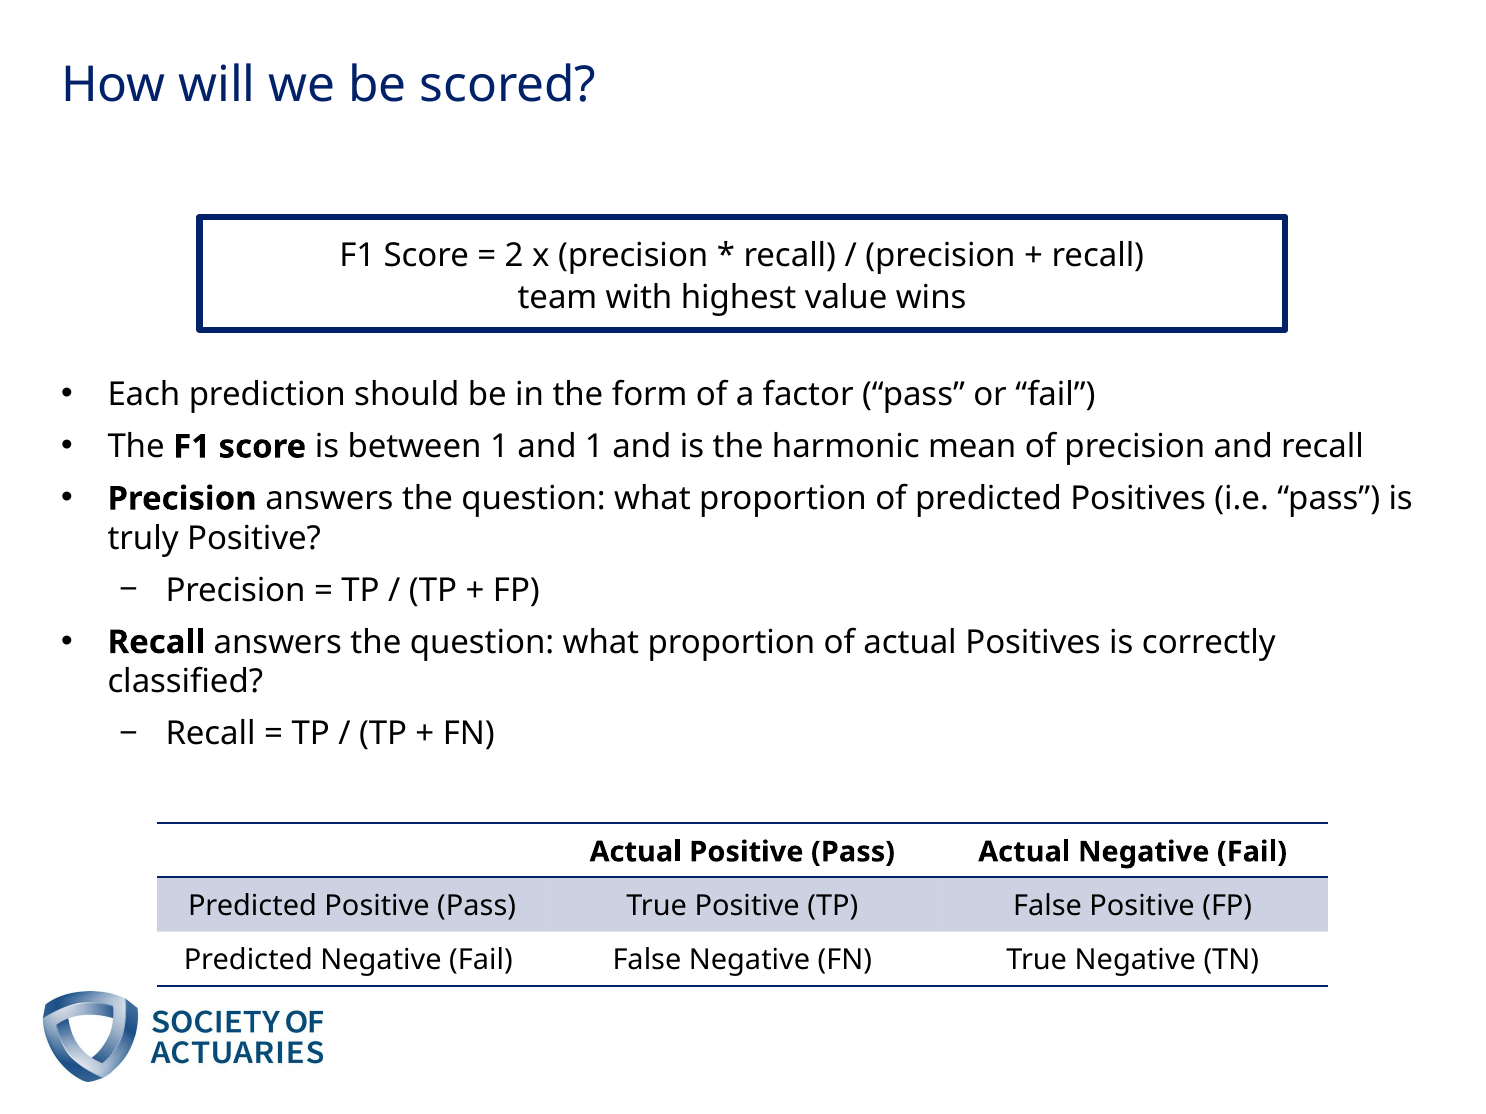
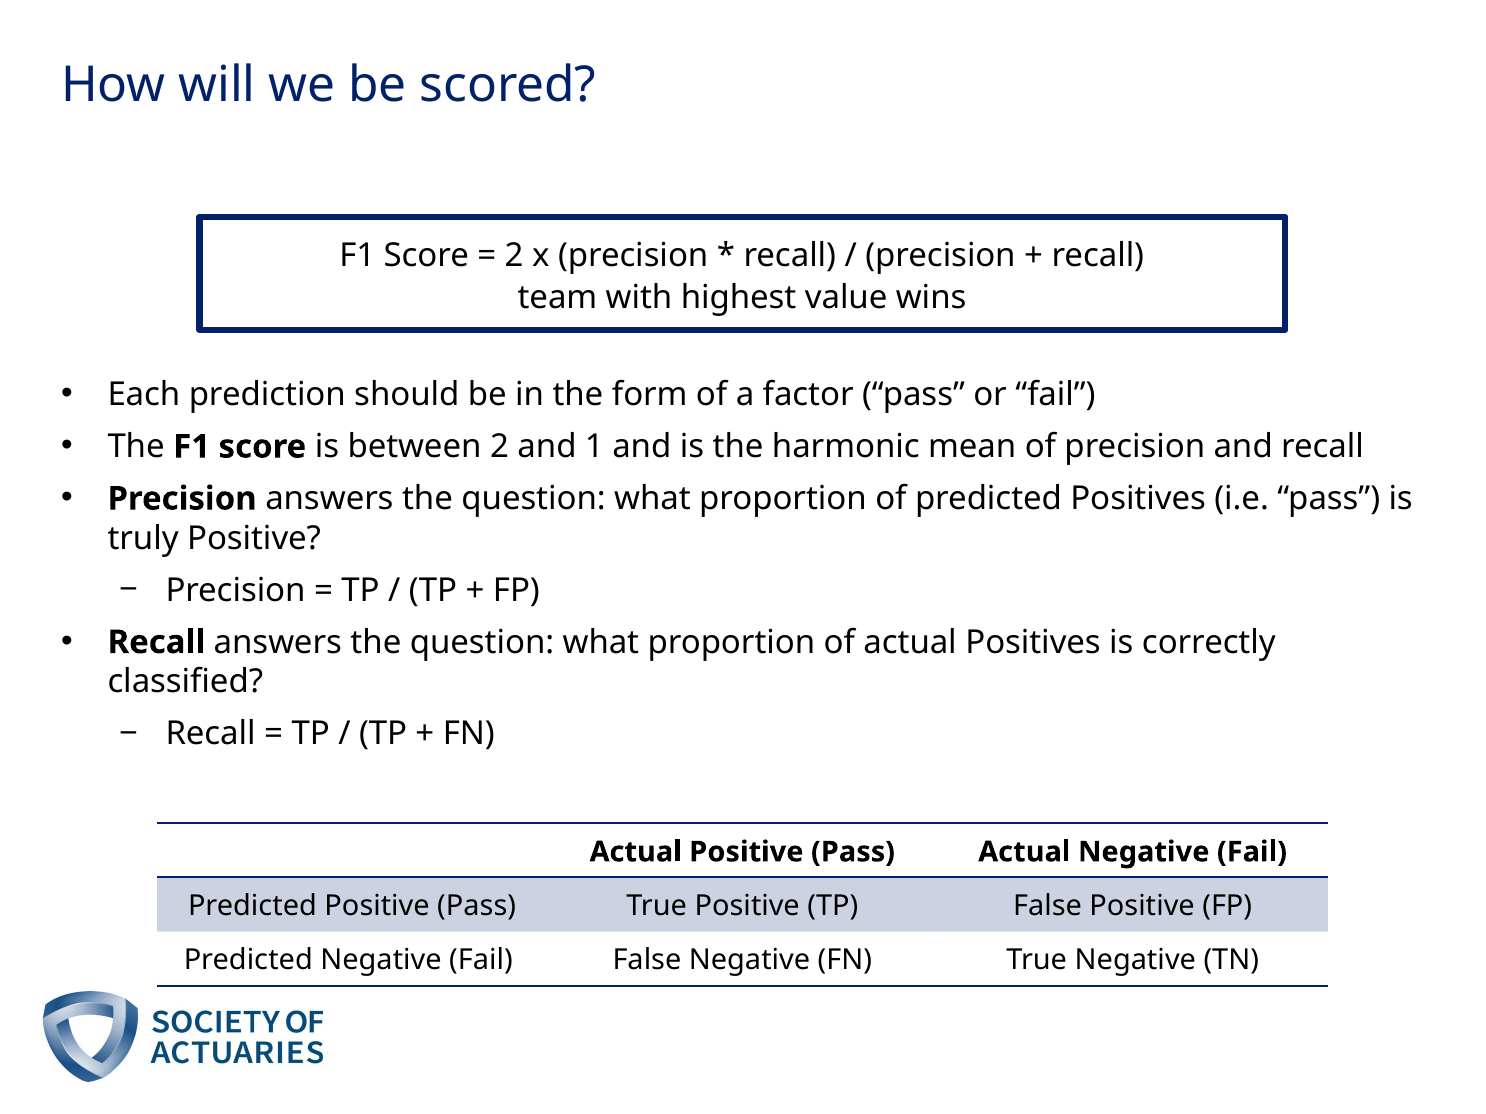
between 1: 1 -> 2 (499, 447)
